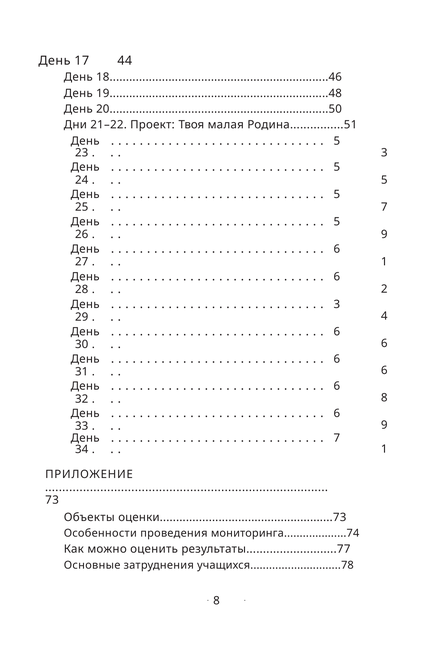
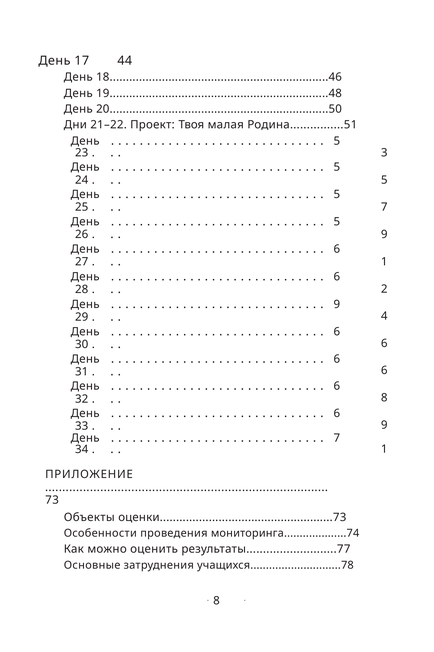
3: 3 -> 9 (337, 305)
